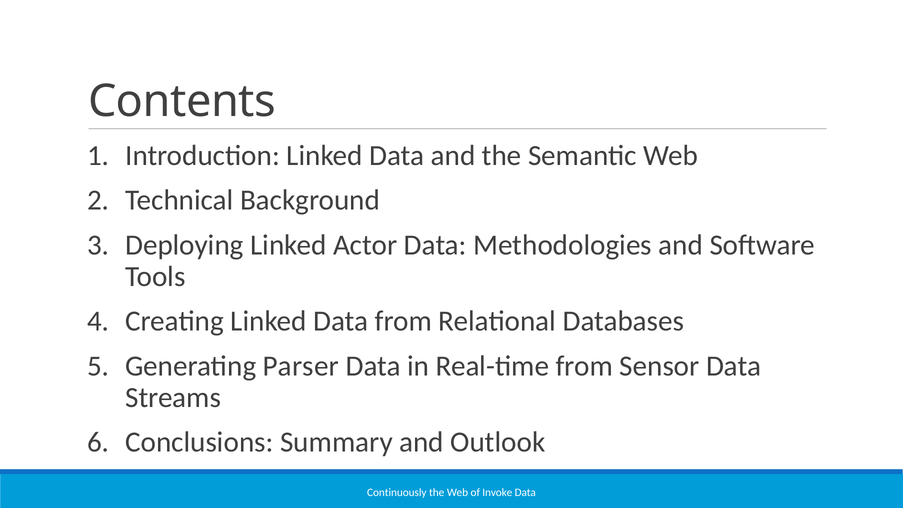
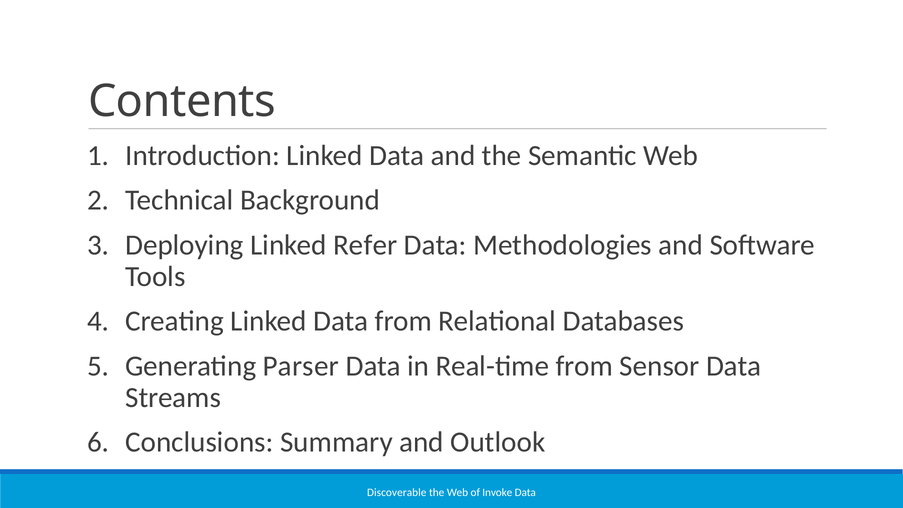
Actor: Actor -> Refer (365, 245)
Continuously: Continuously -> Discoverable (397, 493)
